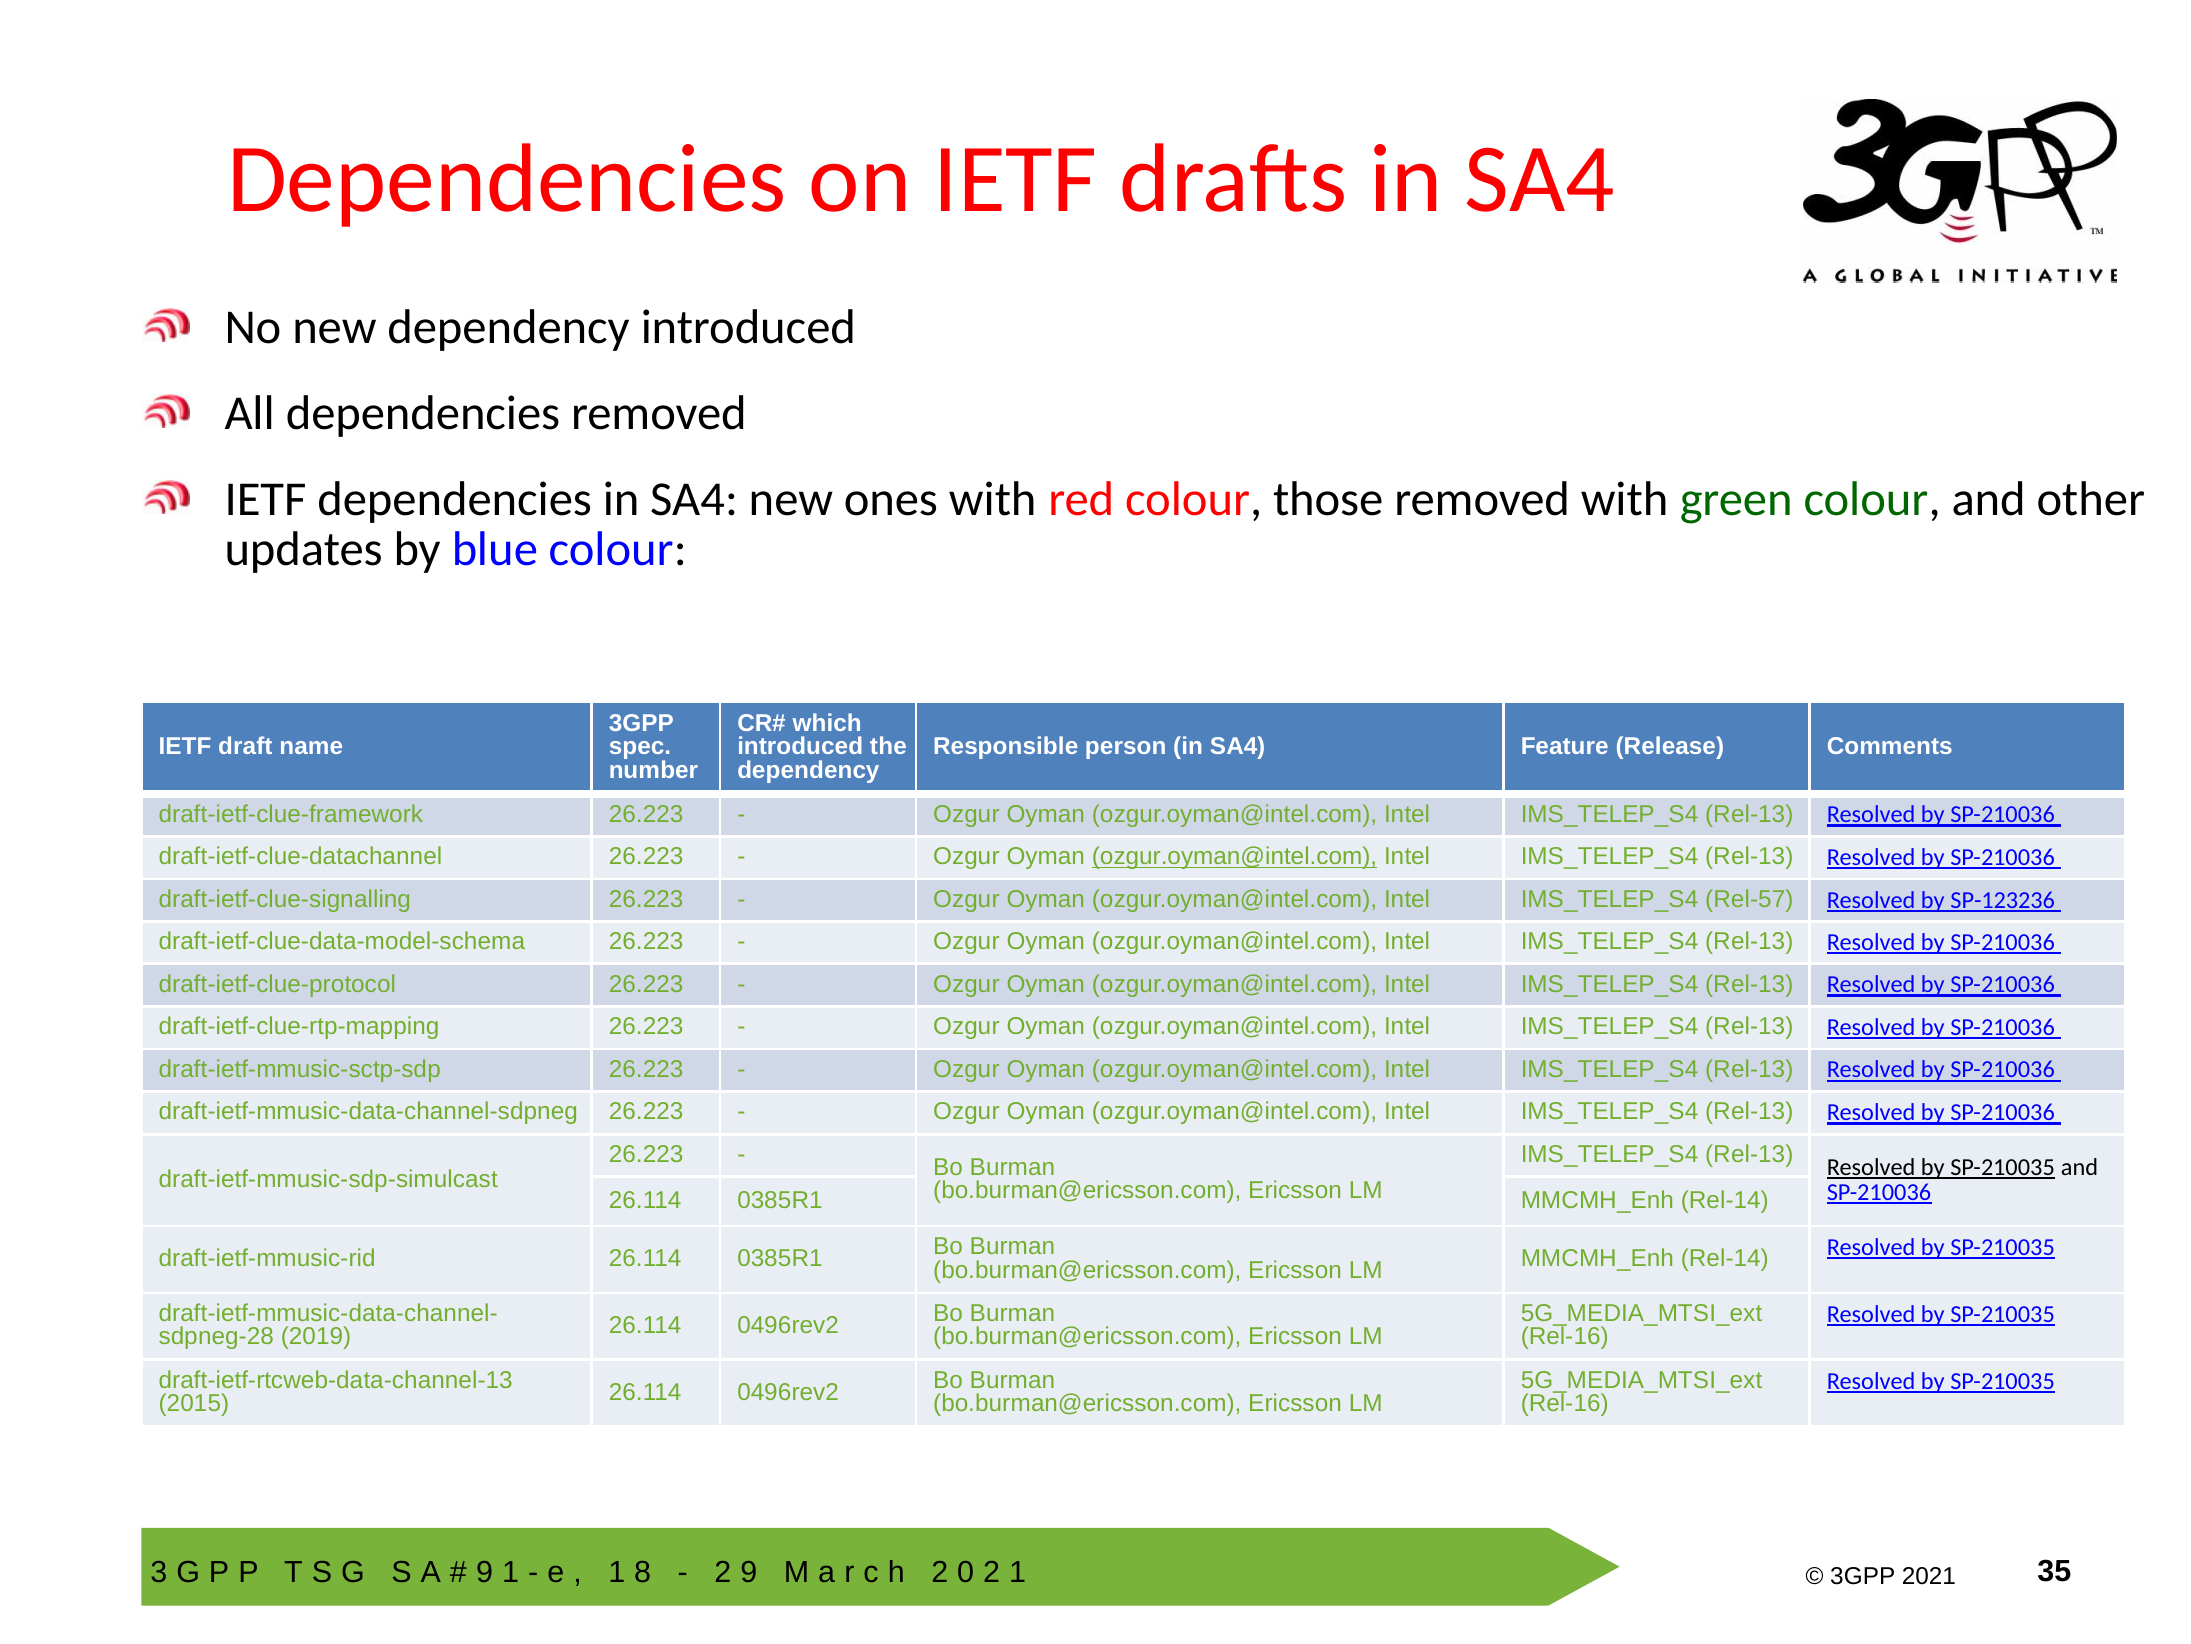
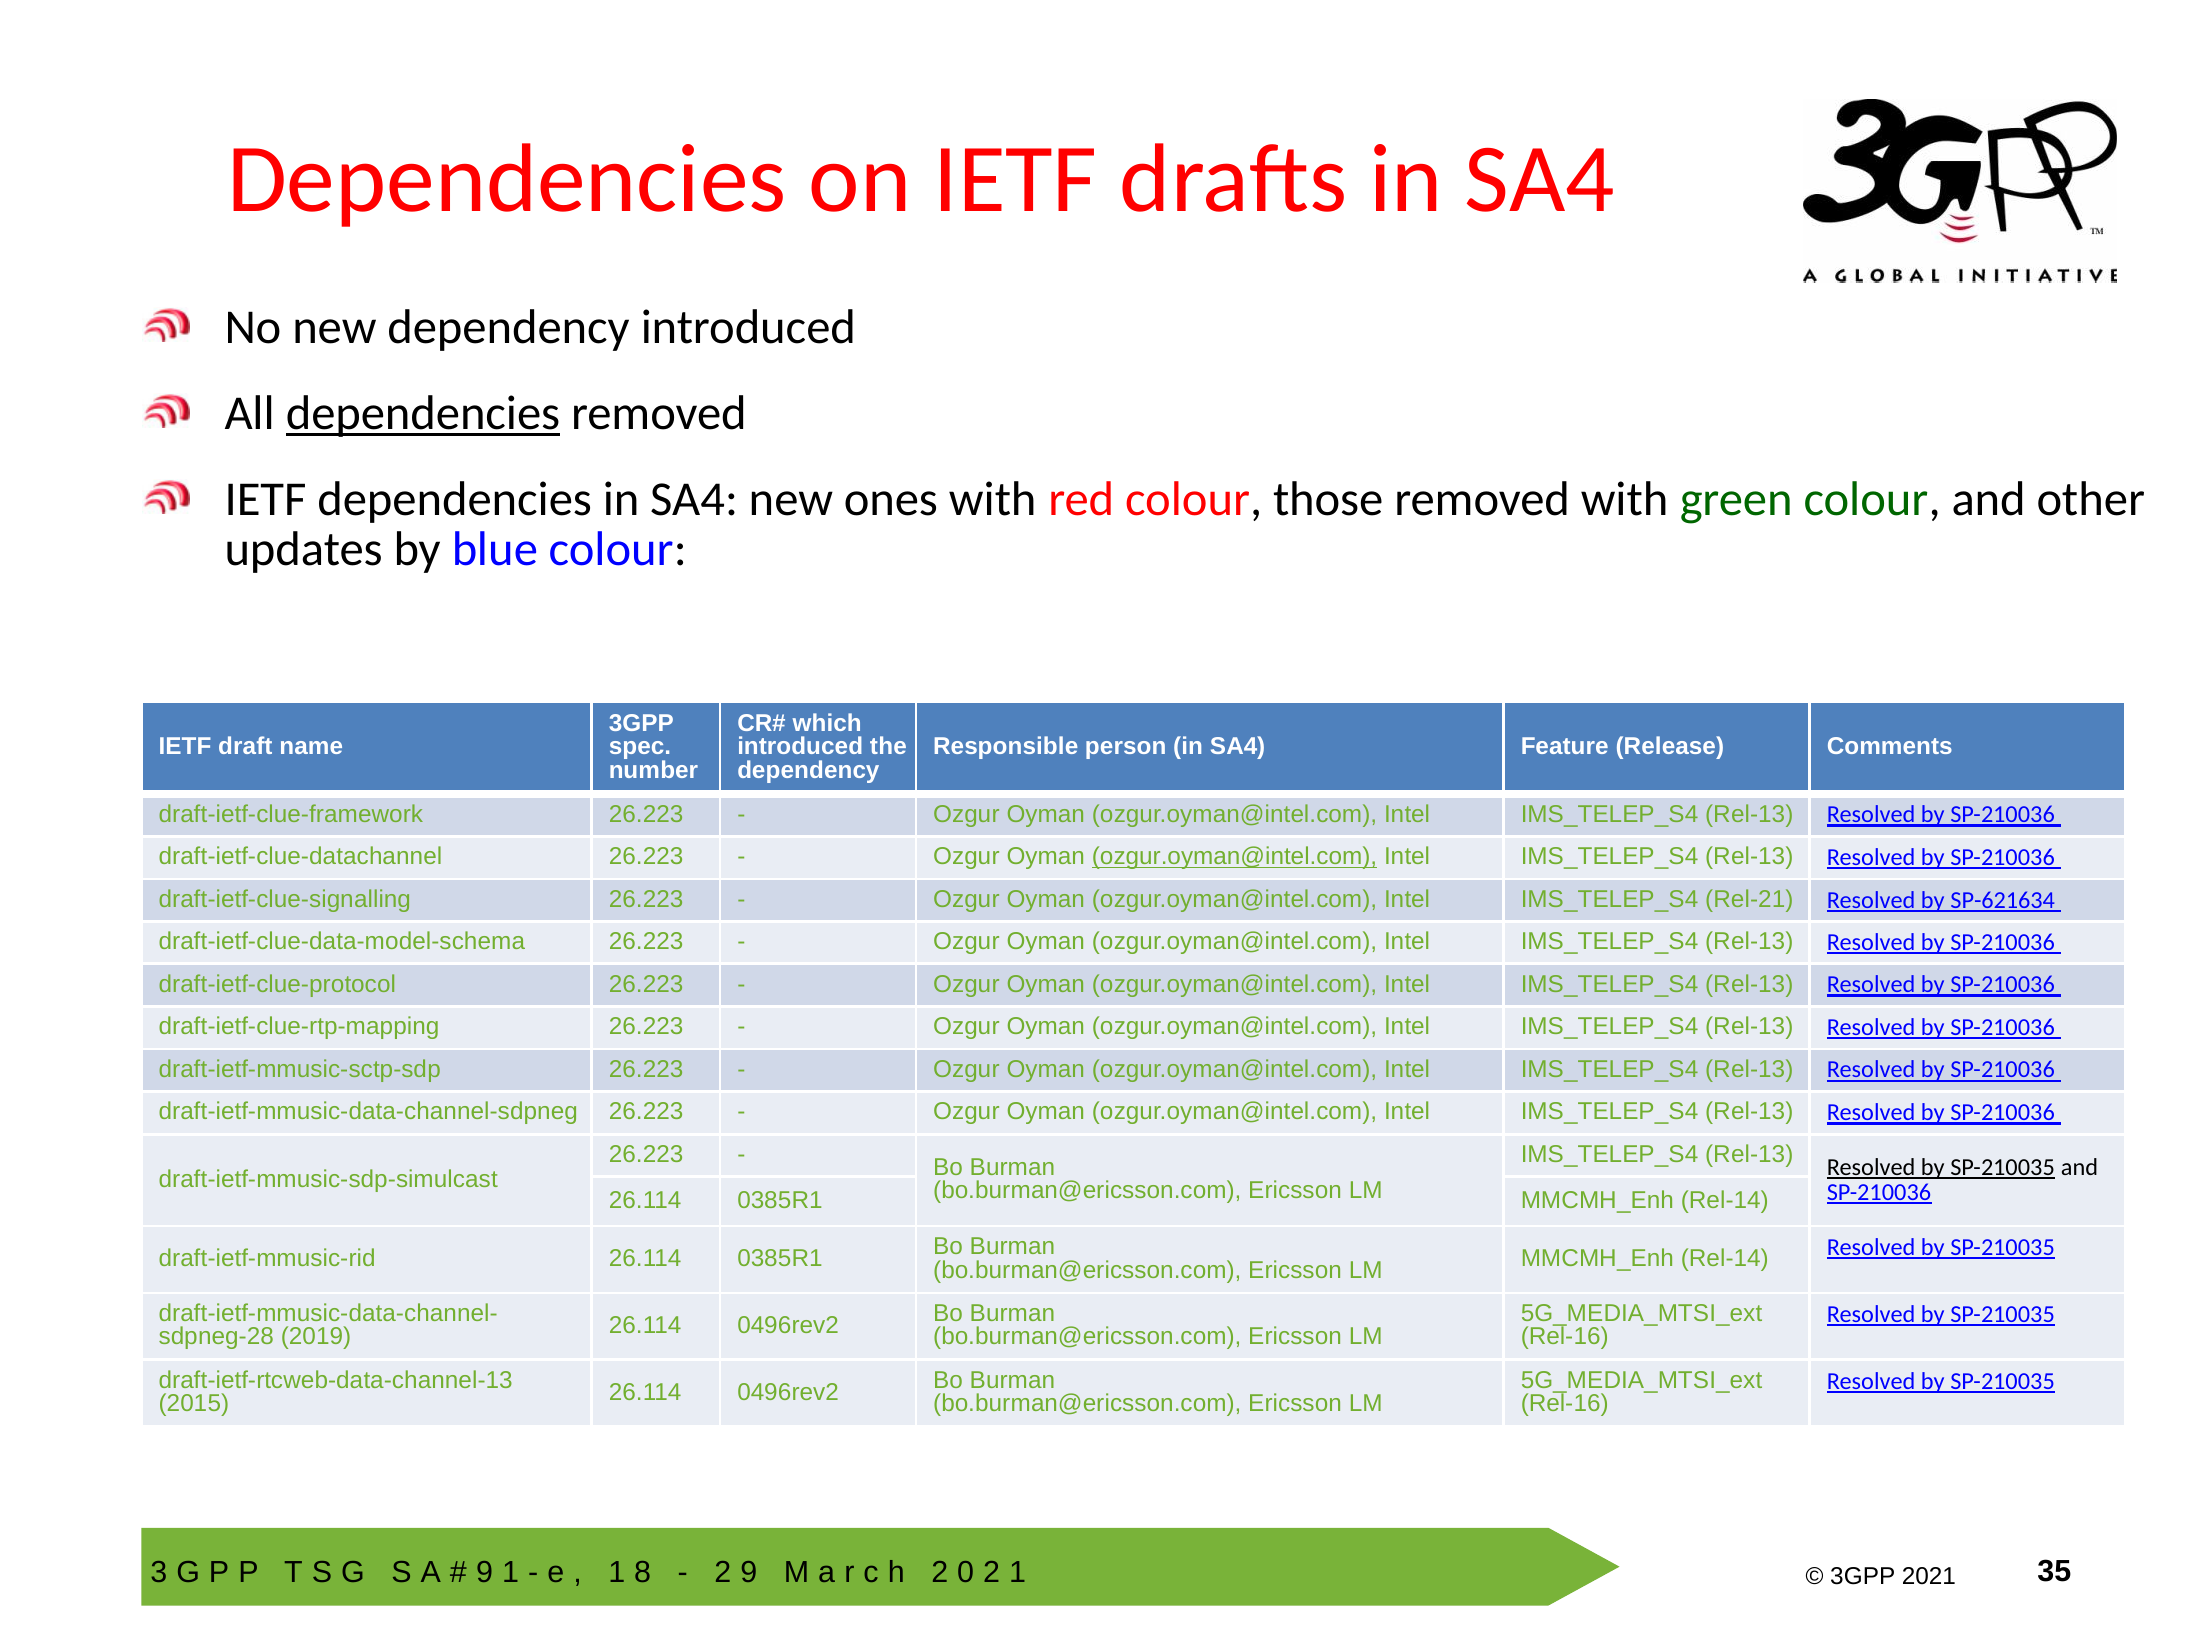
dependencies underline: none -> present (423, 414)
Rel-57: Rel-57 -> Rel-21 (1749, 899)
SP-123236: SP-123236 -> SP-621634 (2003, 900)
